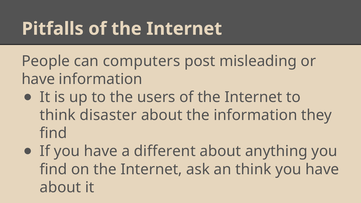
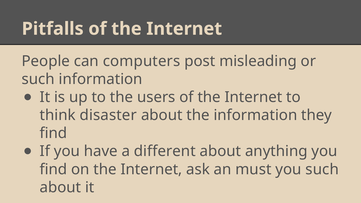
have: have -> such (38, 79)
an think: think -> must (253, 169)
have: have -> such (322, 169)
